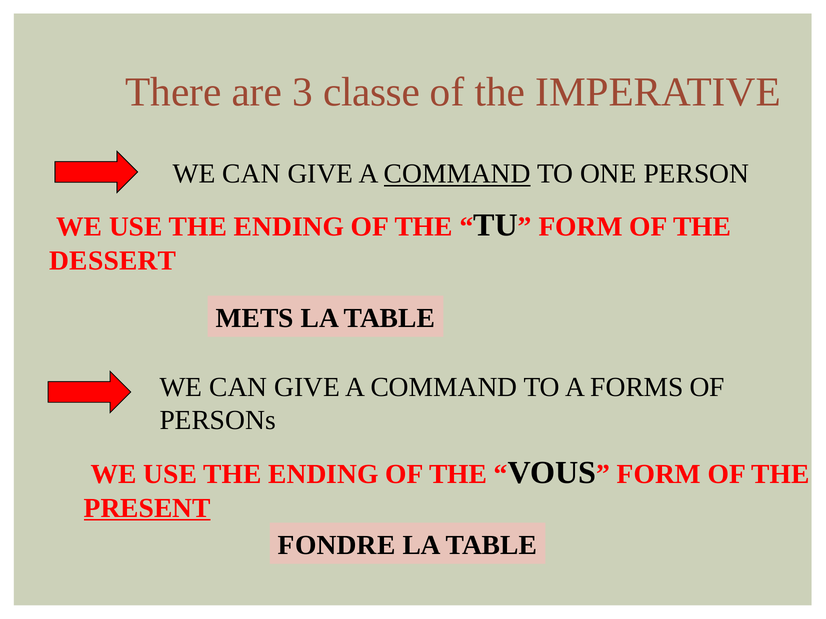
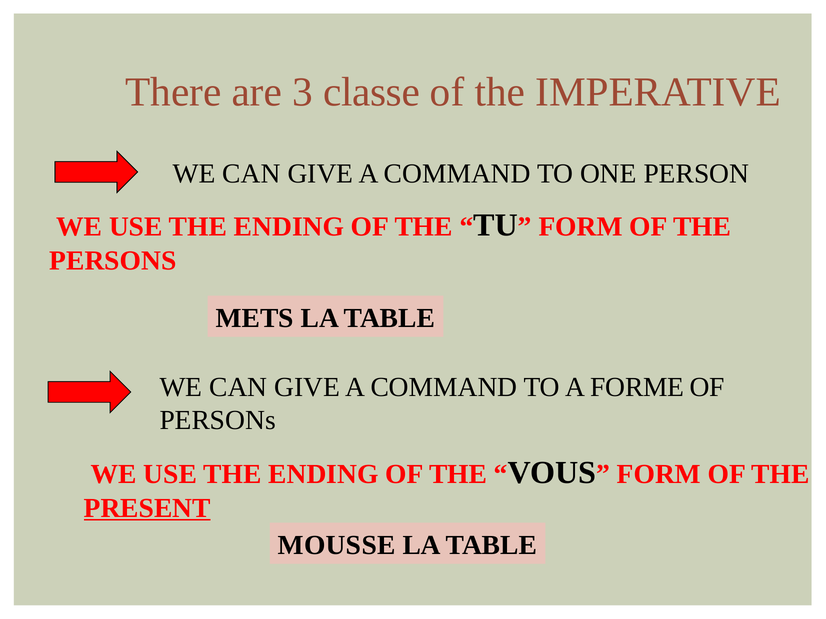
COMMAND underline: present -> none (457, 174)
DESSERT: DESSERT -> PERSONS (113, 261)
FORMS: FORMS -> FORME (637, 387)
FONDRE: FONDRE -> MOUSSE (337, 546)
